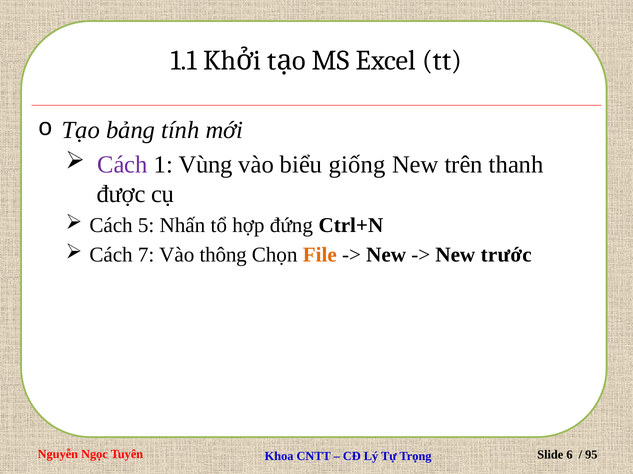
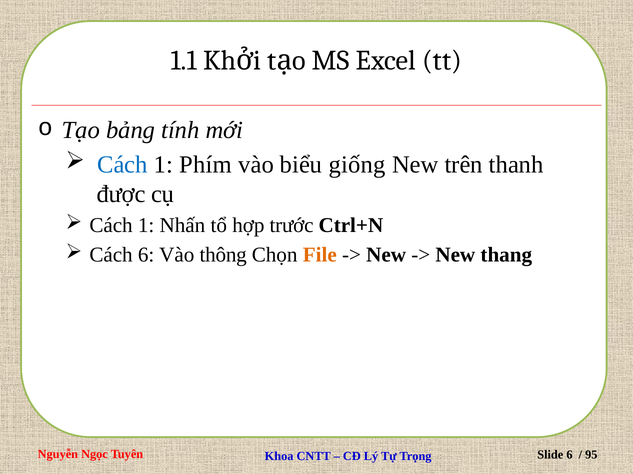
Cách colour: purple -> blue (122, 165)
Vùng: Vùng -> Phím (205, 165)
5: 5 -> 1 (146, 226)
đứng: đứng -> trước (292, 226)
Cách 7: 7 -> 6 (146, 255)
trước: trước -> thang (506, 255)
